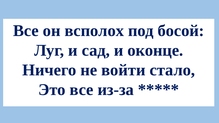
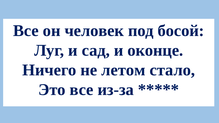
всполох: всполох -> человек (94, 31)
войти: войти -> летом (123, 70)
